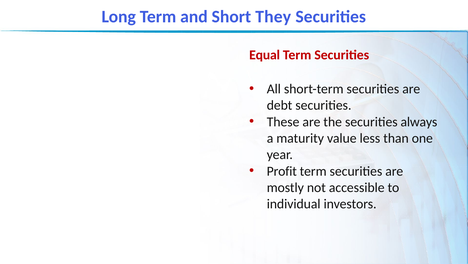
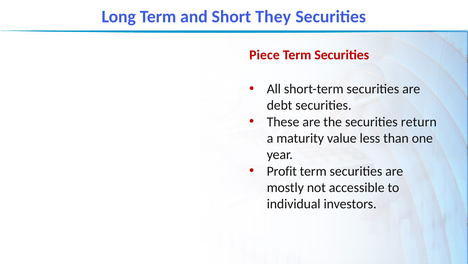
Equal: Equal -> Piece (264, 55)
always: always -> return (419, 121)
